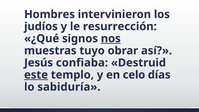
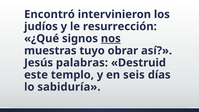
Hombres: Hombres -> Encontró (49, 14)
confiaba: confiaba -> palabras (82, 63)
este underline: present -> none (36, 75)
celo: celo -> seis (134, 75)
